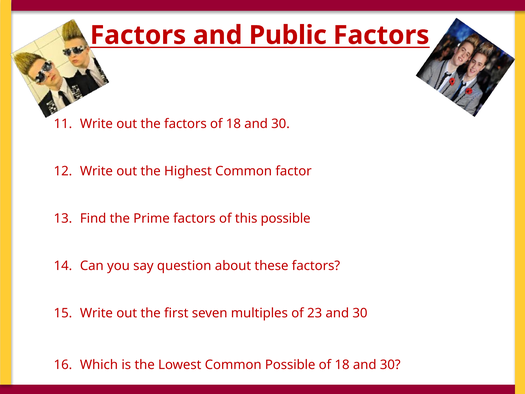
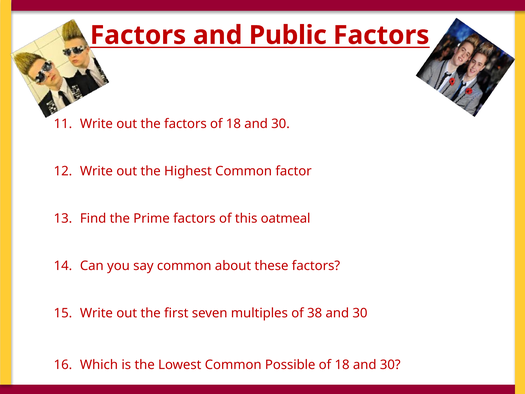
this possible: possible -> oatmeal (286, 218)
say question: question -> common (184, 266)
23: 23 -> 38 (315, 313)
